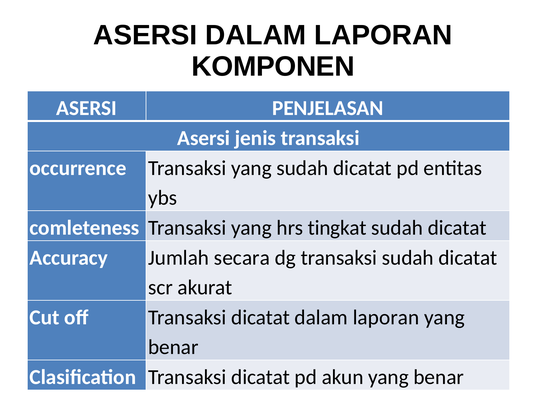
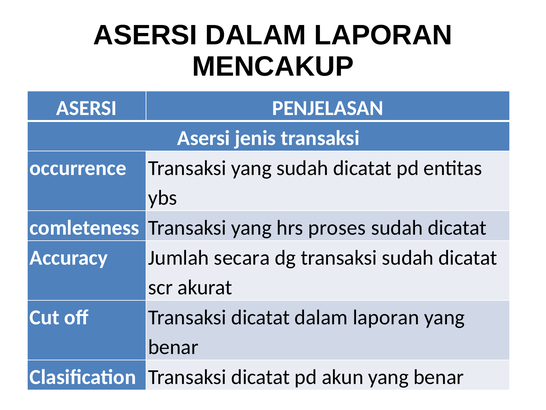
KOMPONEN: KOMPONEN -> MENCAKUP (273, 67)
tingkat: tingkat -> proses (337, 227)
